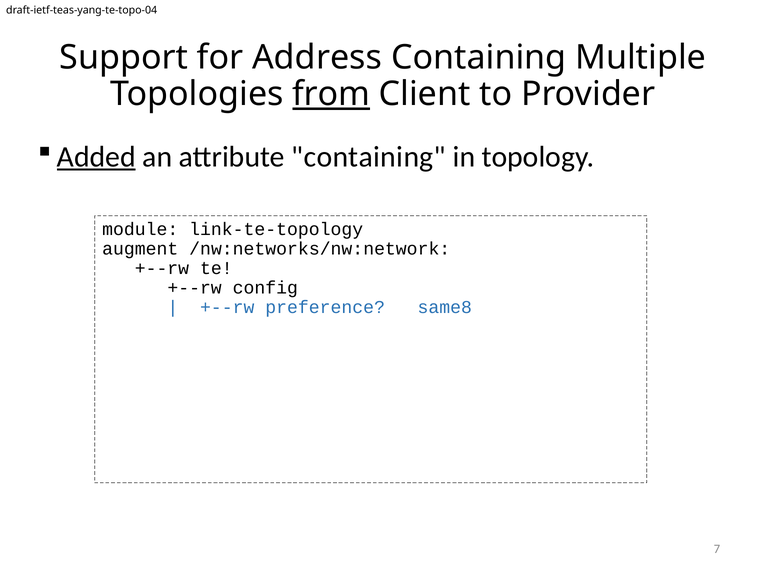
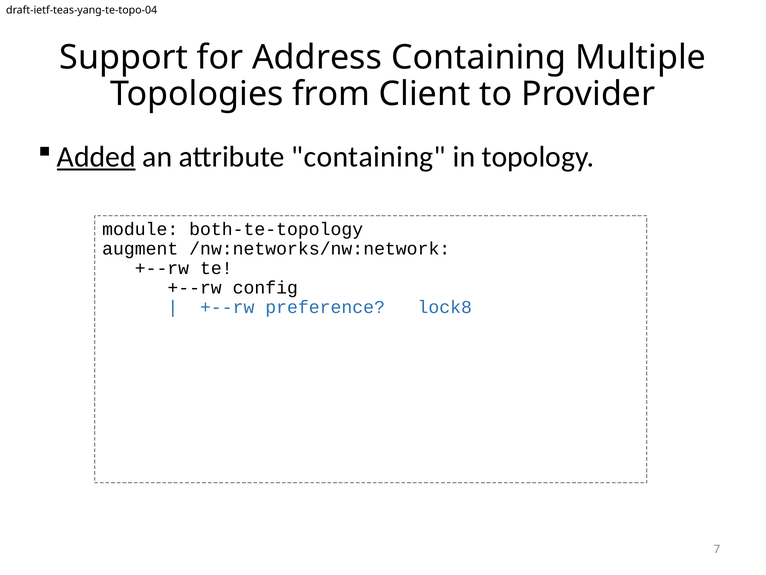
from underline: present -> none (331, 94)
link-te-topology: link-te-topology -> both-te-topology (276, 229)
same8: same8 -> lock8 (445, 307)
